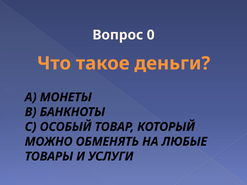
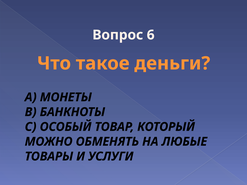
0: 0 -> 6 (151, 35)
